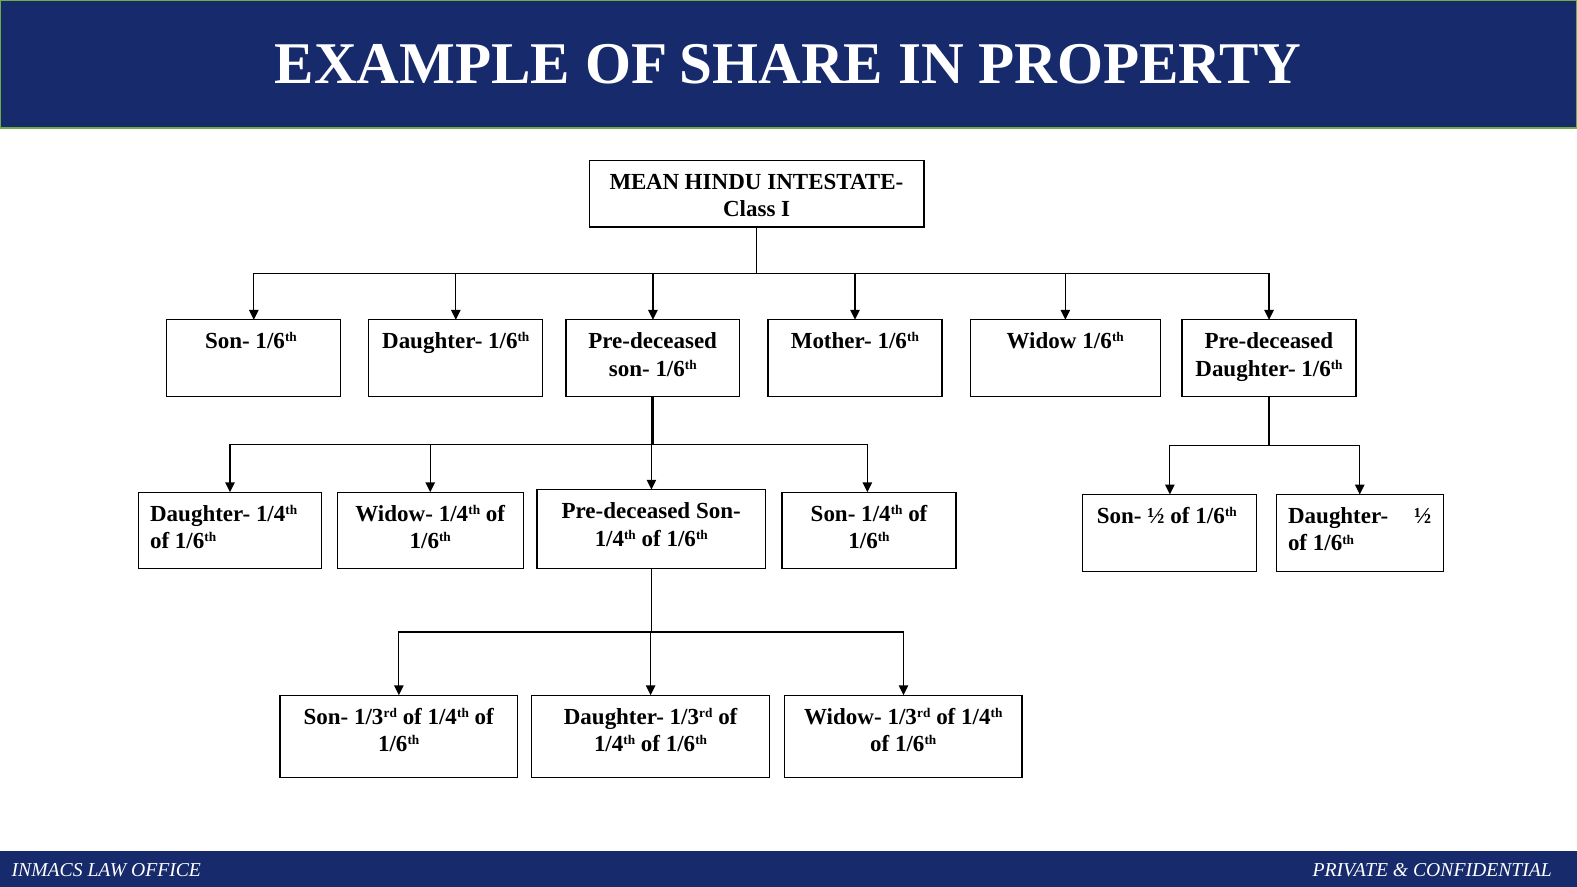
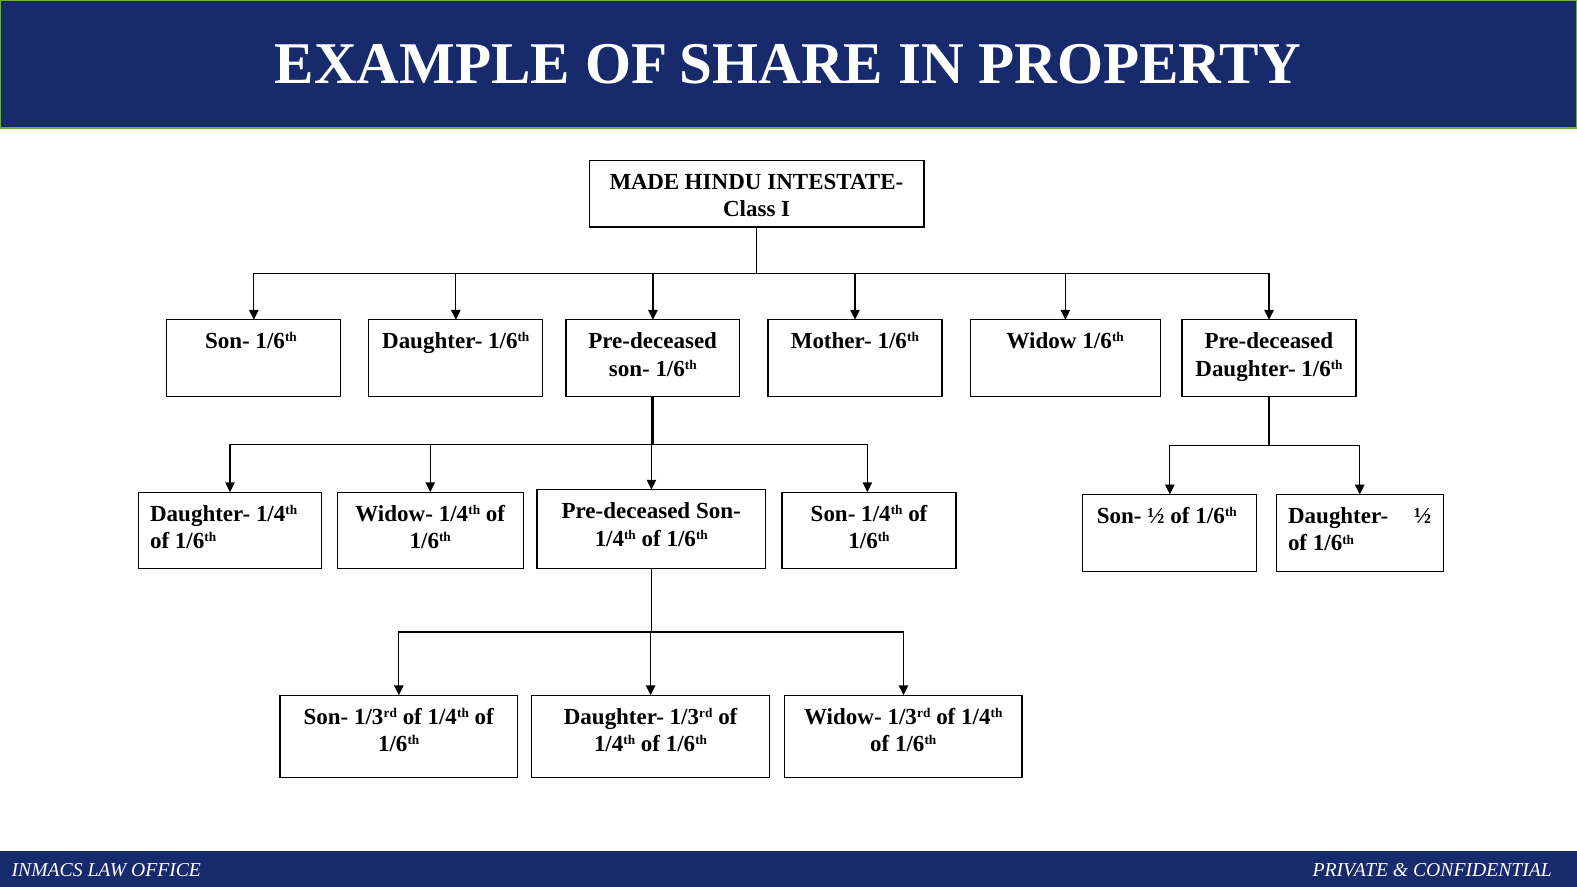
MEAN: MEAN -> MADE (644, 182)
